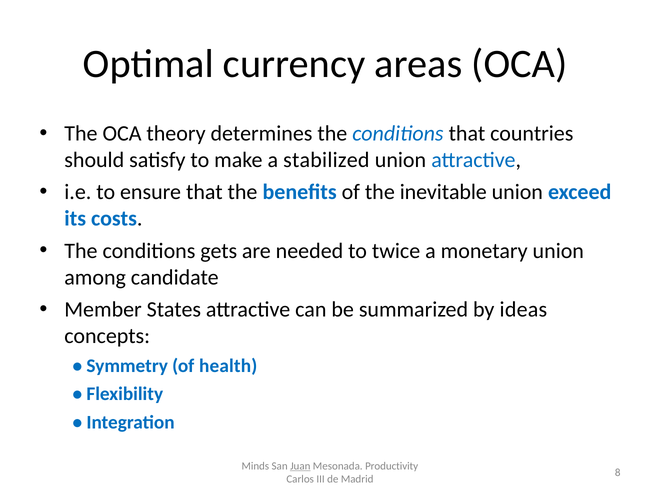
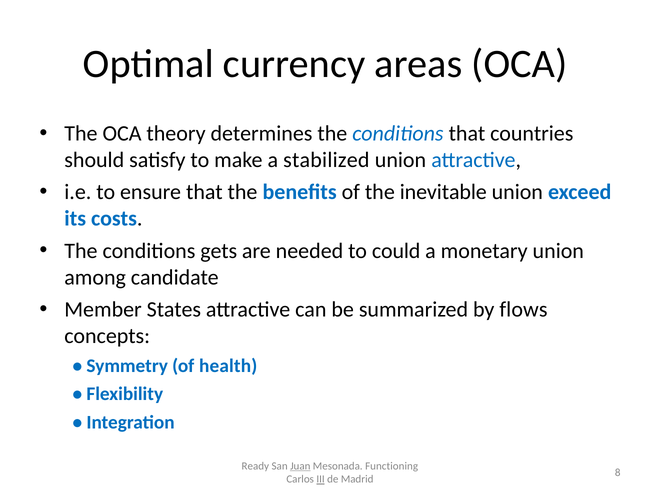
twice: twice -> could (396, 251)
ideas: ideas -> flows (523, 310)
Minds: Minds -> Ready (255, 466)
Productivity: Productivity -> Functioning (392, 466)
III underline: none -> present (321, 479)
